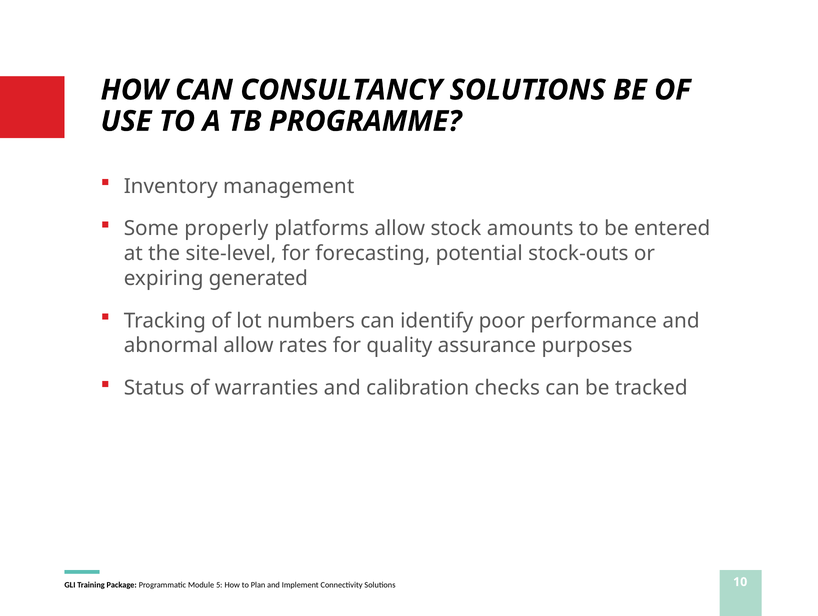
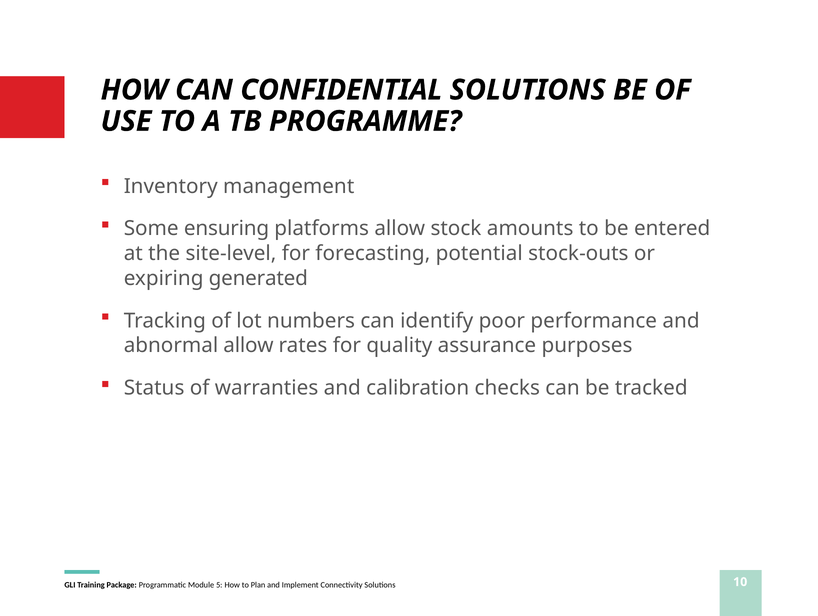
CONSULTANCY: CONSULTANCY -> CONFIDENTIAL (341, 90)
properly: properly -> ensuring (227, 229)
